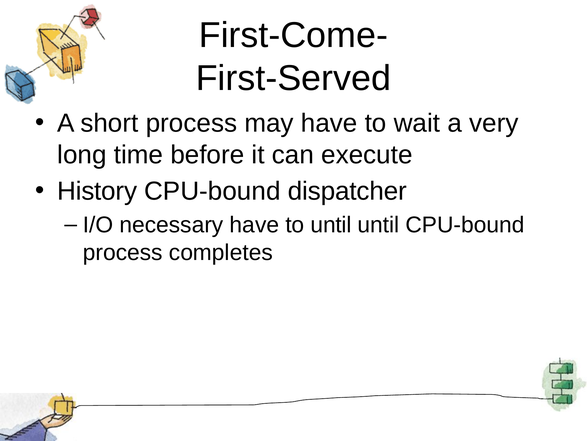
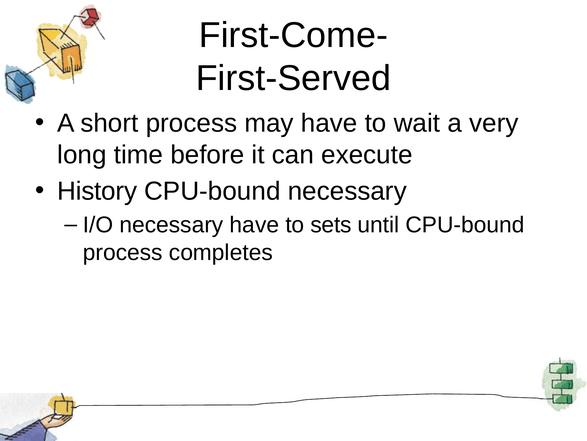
CPU-bound dispatcher: dispatcher -> necessary (347, 191)
to until: until -> sets (331, 225)
